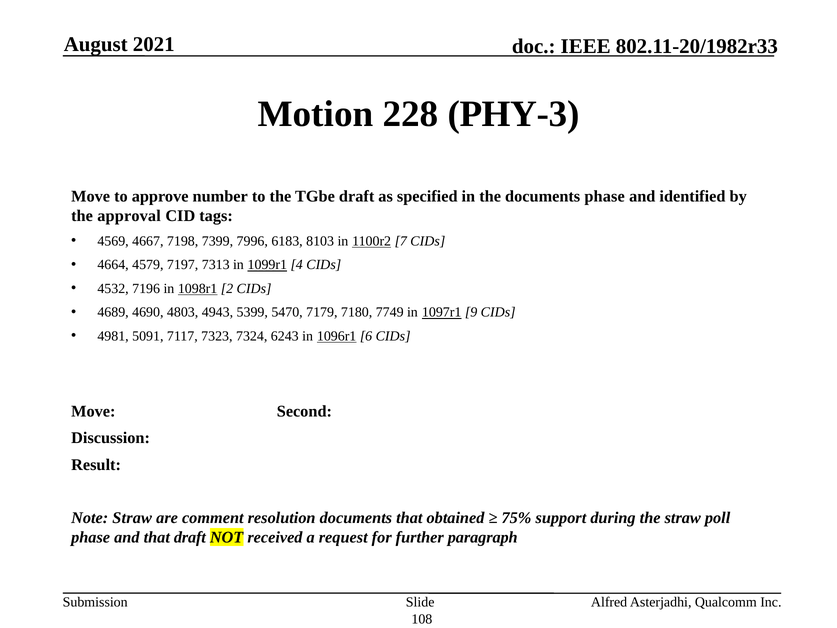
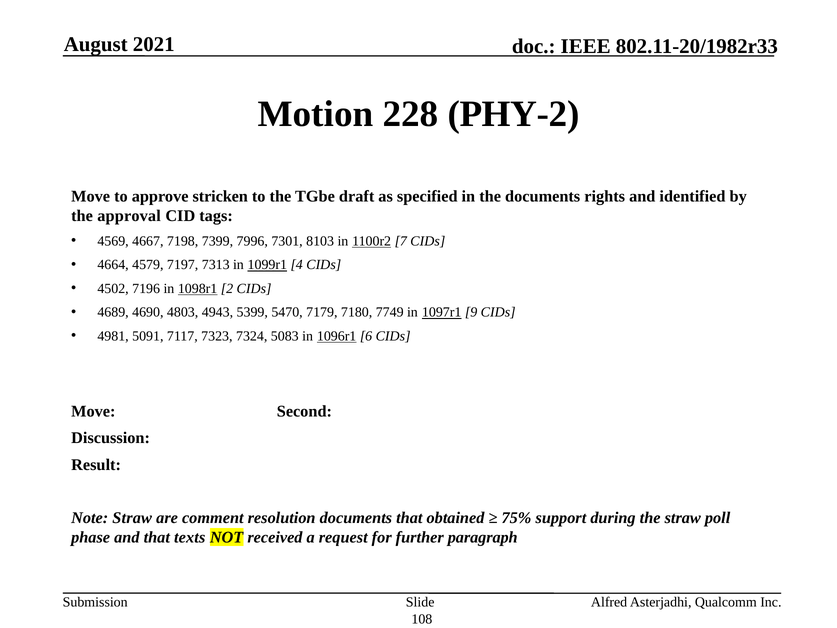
PHY-3: PHY-3 -> PHY-2 (514, 114)
number: number -> stricken (220, 196)
documents phase: phase -> rights (605, 196)
6183: 6183 -> 7301 (287, 241)
4532: 4532 -> 4502 (113, 288)
6243: 6243 -> 5083 (285, 336)
that draft: draft -> texts (190, 537)
